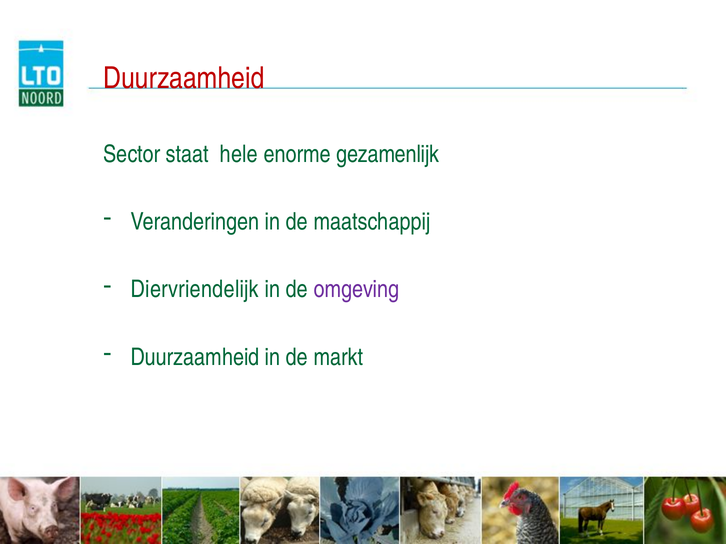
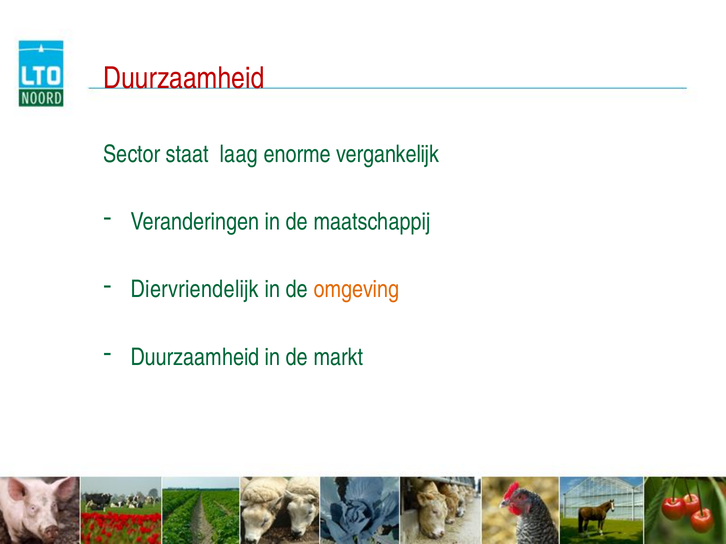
hele: hele -> laag (239, 154)
gezamenlijk: gezamenlijk -> vergankelijk (388, 154)
omgeving colour: purple -> orange (356, 290)
